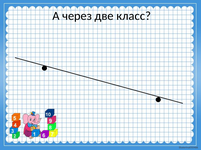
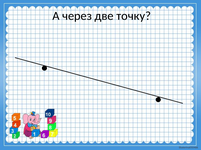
класс: класс -> точку (134, 16)
